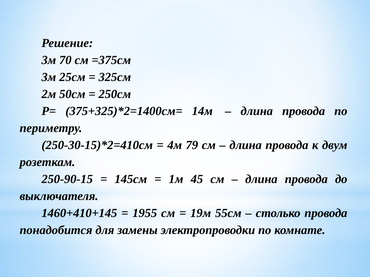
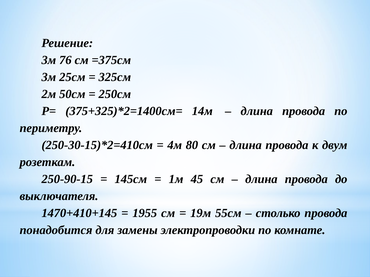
70: 70 -> 76 (65, 60)
79: 79 -> 80 (192, 145)
1460+410+145: 1460+410+145 -> 1470+410+145 (79, 213)
